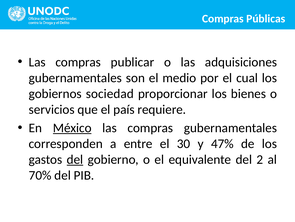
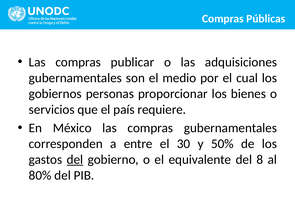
sociedad: sociedad -> personas (110, 93)
México underline: present -> none (72, 128)
47%: 47% -> 50% (222, 143)
2: 2 -> 8 (260, 159)
70%: 70% -> 80% (40, 175)
